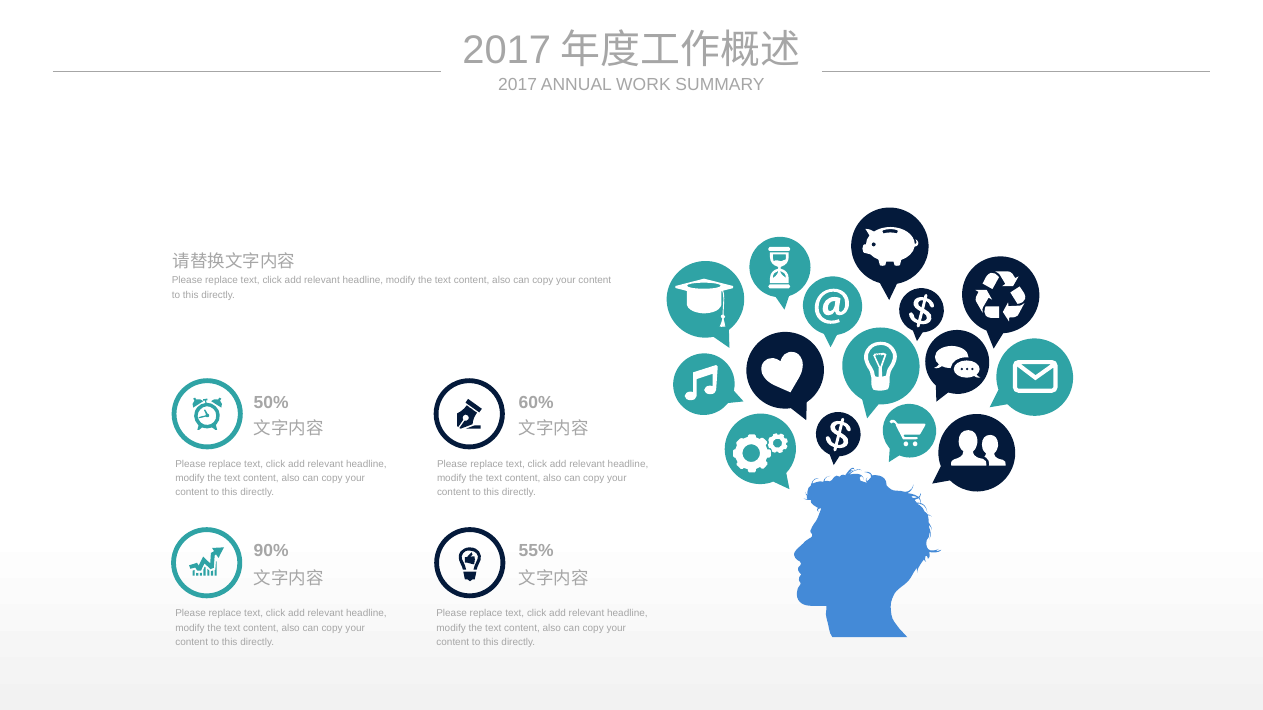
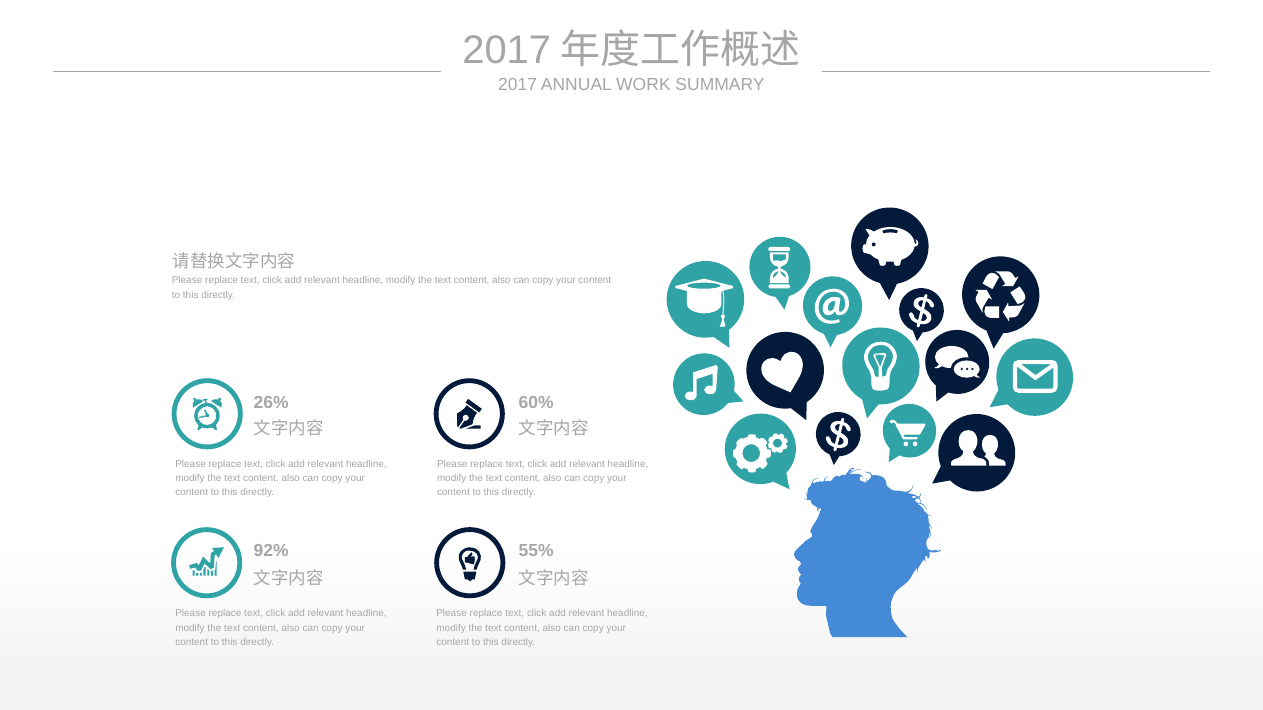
50%: 50% -> 26% (271, 403)
90%: 90% -> 92% (271, 551)
